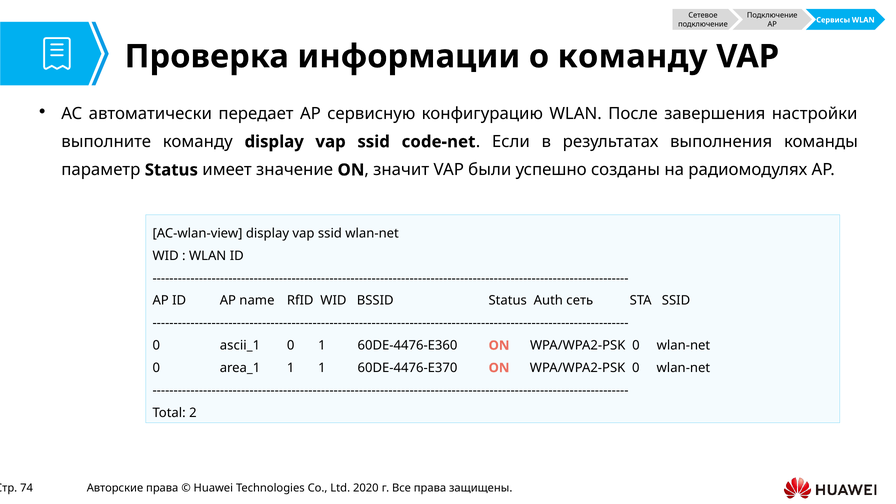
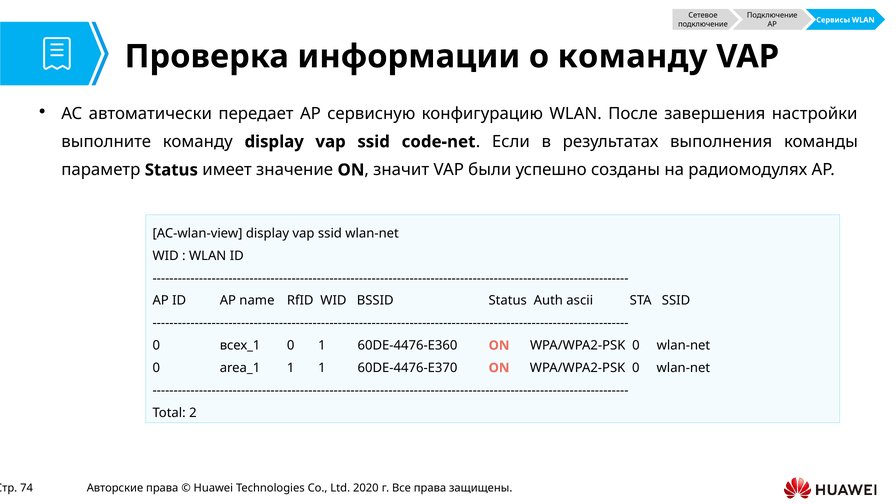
сеть: сеть -> ascii (580, 301)
ascii_1: ascii_1 -> всех_1 (240, 345)
